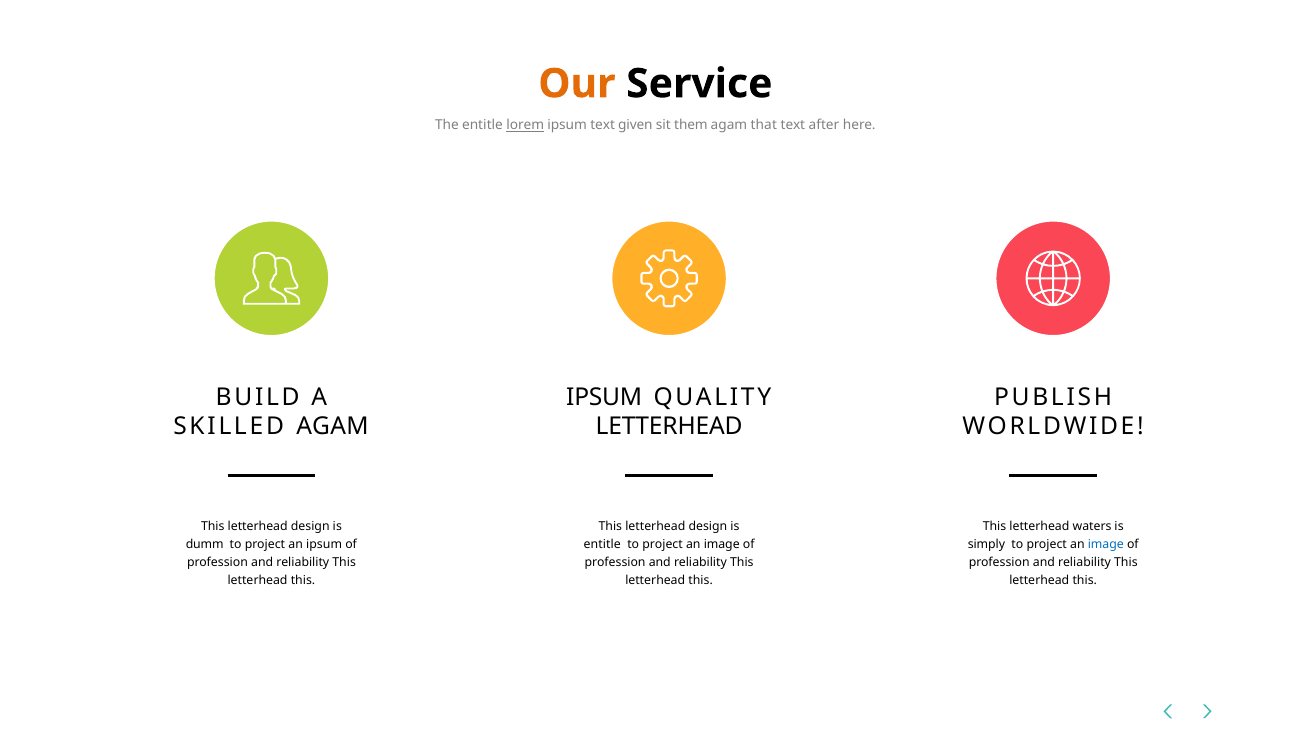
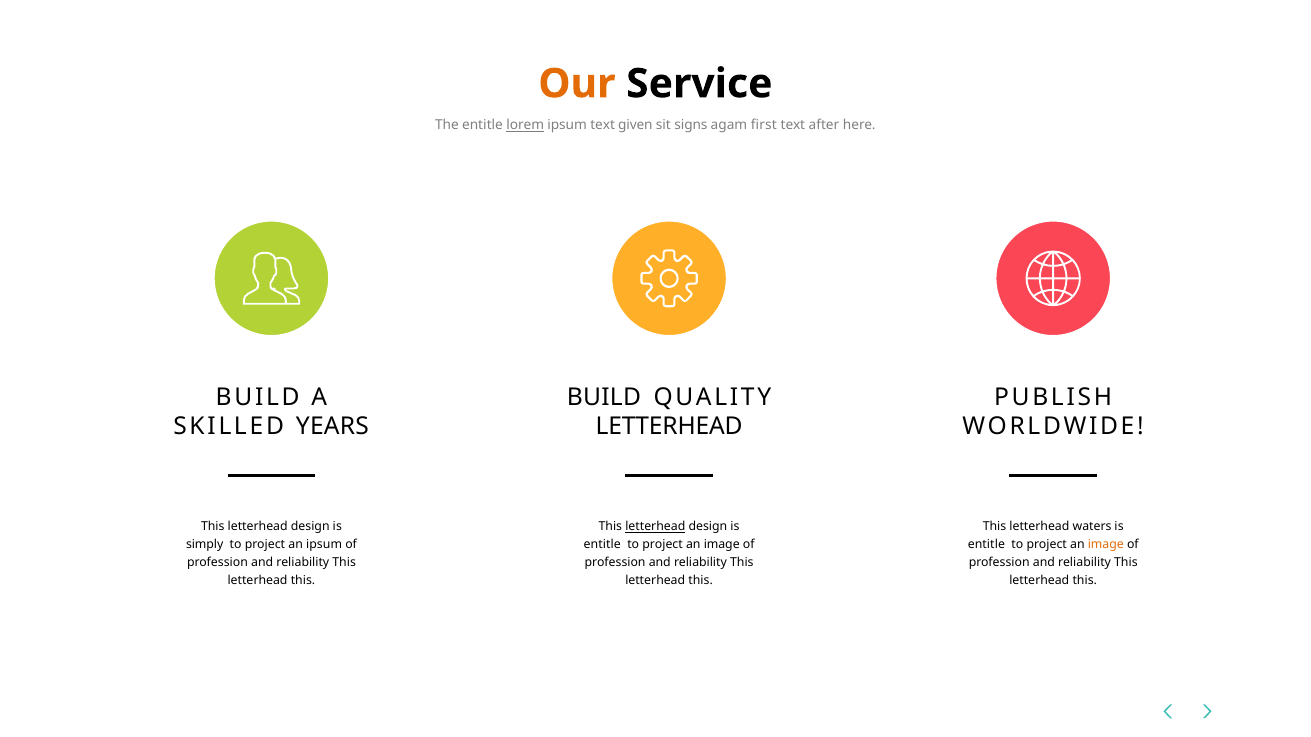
them: them -> signs (691, 125)
that: that -> first (764, 125)
IPSUM: IPSUM -> BUILD (604, 398)
SKILLED AGAM: AGAM -> YEARS (332, 427)
letterhead underline: none -> present (655, 527)
dumm: dumm -> simply (205, 545)
simply: simply -> entitle (986, 545)
image colour: blue -> orange (1106, 545)
